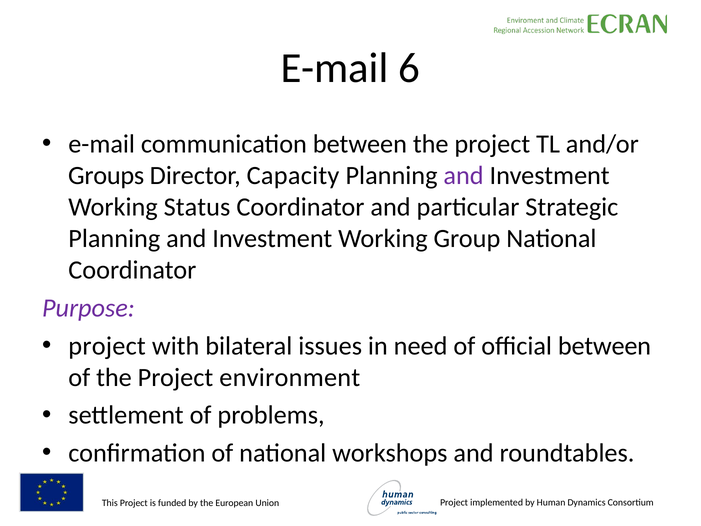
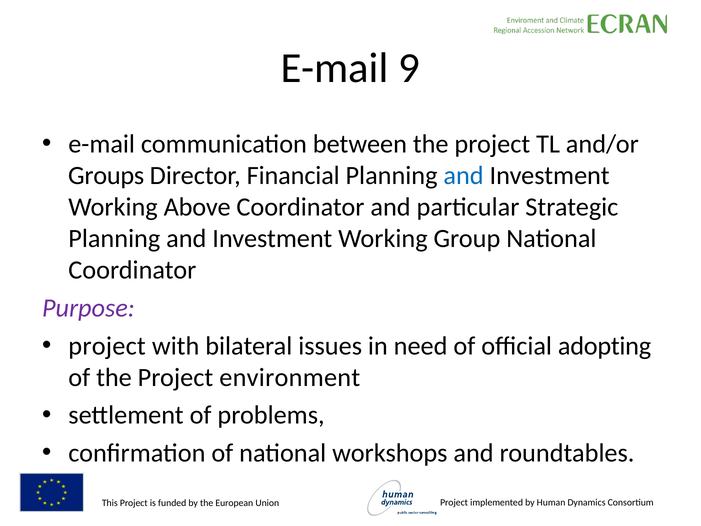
6: 6 -> 9 (409, 68)
Capacity: Capacity -> Financial (293, 175)
and colour: purple -> blue (464, 175)
Status: Status -> Above (197, 207)
official between: between -> adopting (605, 346)
